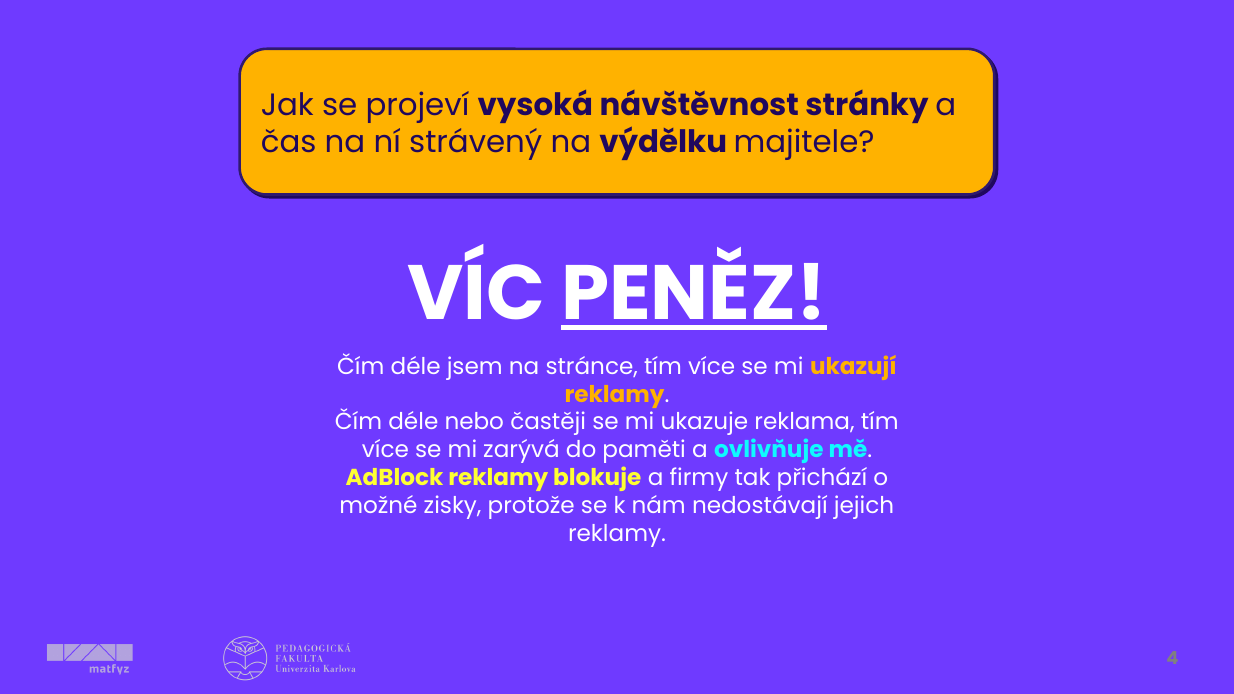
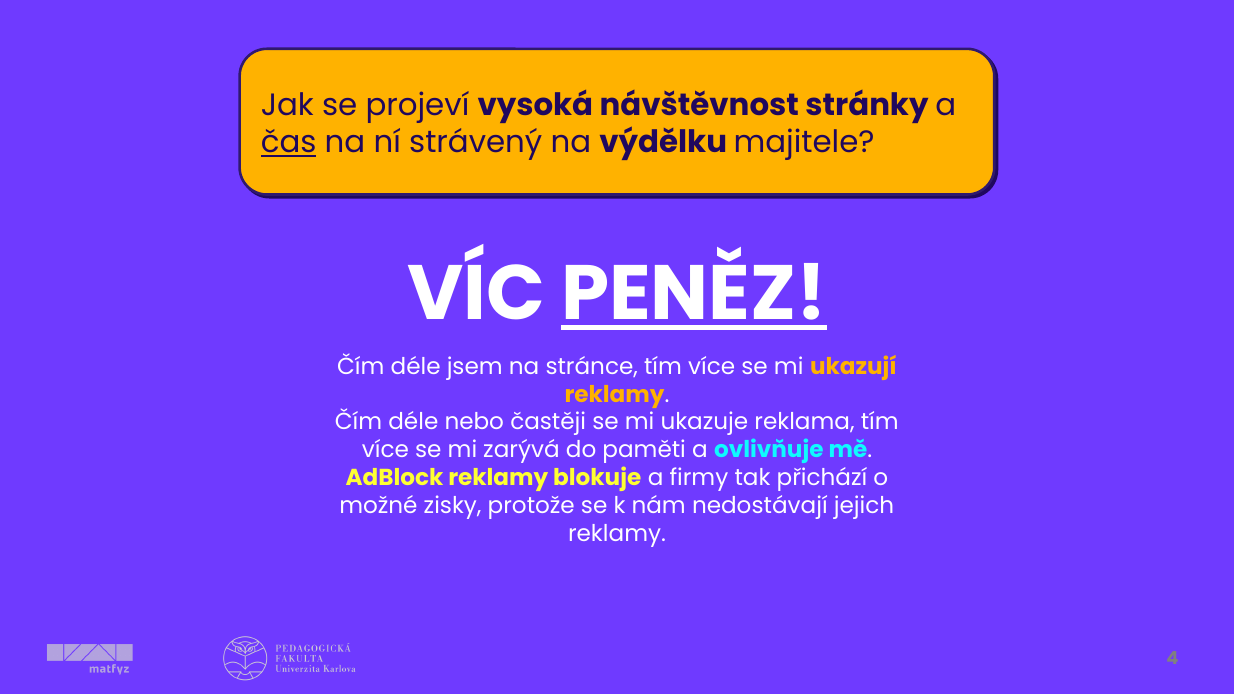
čas underline: none -> present (289, 142)
